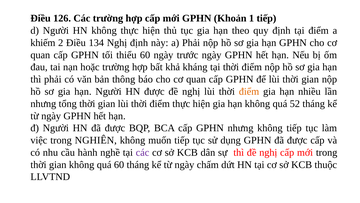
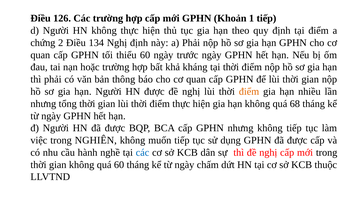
khiếm: khiếm -> chứng (43, 43)
52: 52 -> 68 (295, 103)
các colour: purple -> blue (143, 152)
